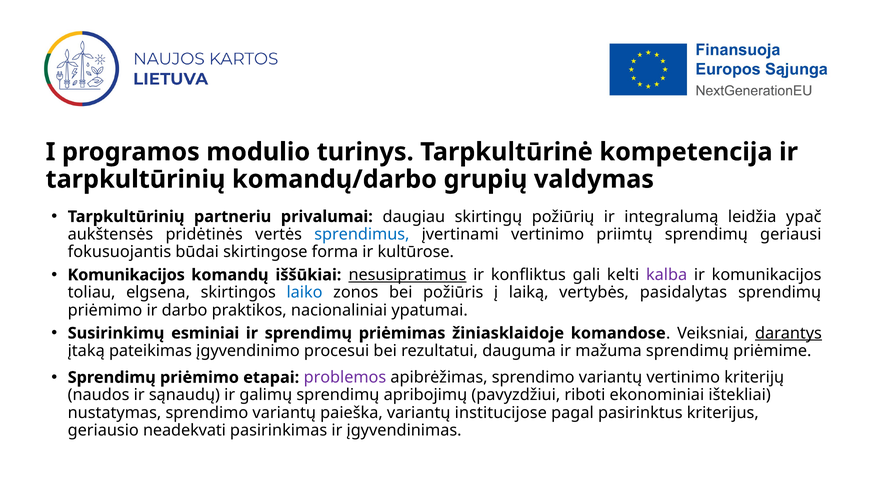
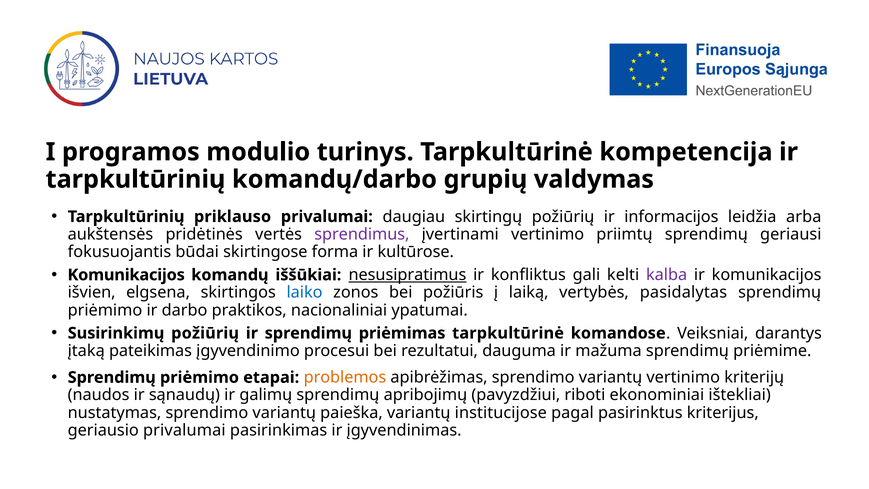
partneriu: partneriu -> priklauso (233, 217)
integralumą: integralumą -> informacijos (671, 217)
ypač: ypač -> arba (804, 217)
sprendimus colour: blue -> purple (362, 234)
toliau: toliau -> išvien (92, 292)
Susirinkimų esminiai: esminiai -> požiūrių (205, 333)
priėmimas žiniasklaidoje: žiniasklaidoje -> tarpkultūrinė (508, 333)
darantys underline: present -> none (788, 333)
problemos colour: purple -> orange (345, 377)
geriausio neadekvati: neadekvati -> privalumai (184, 430)
